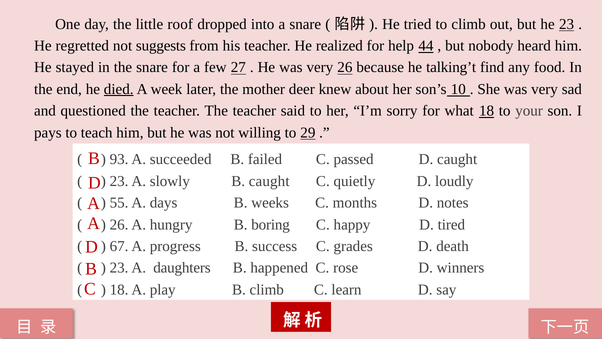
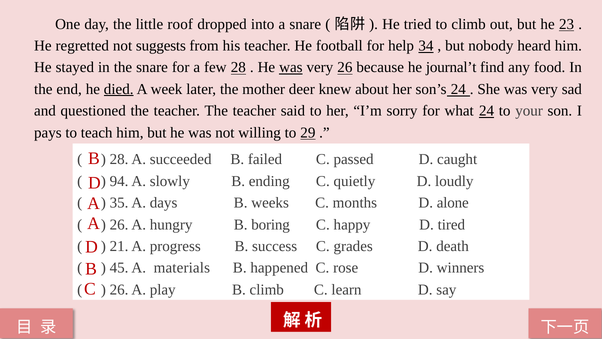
realized: realized -> football (339, 46)
44: 44 -> 34 (426, 46)
few 27: 27 -> 28 (238, 67)
was underline: none -> present (291, 67)
talking’t: talking’t -> journal’t (451, 67)
son’s 10: 10 -> 24 (458, 89)
what 18: 18 -> 24 (487, 111)
93: 93 -> 28 (119, 159)
23: 23 -> 94 (119, 181)
B caught: caught -> ending (269, 181)
55: 55 -> 35 (119, 203)
notes: notes -> alone (453, 203)
67: 67 -> 21 (119, 246)
23: 23 -> 45 (119, 268)
daughters: daughters -> materials (182, 268)
18: 18 -> 26 (119, 289)
